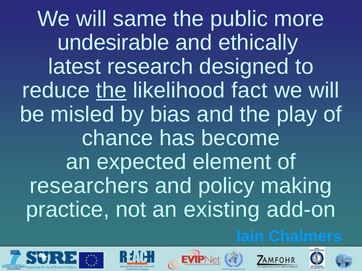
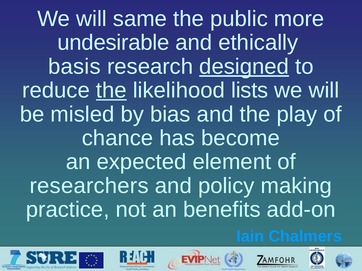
latest: latest -> basis (74, 67)
designed underline: none -> present (244, 67)
fact: fact -> lists (250, 91)
existing: existing -> benefits (222, 210)
